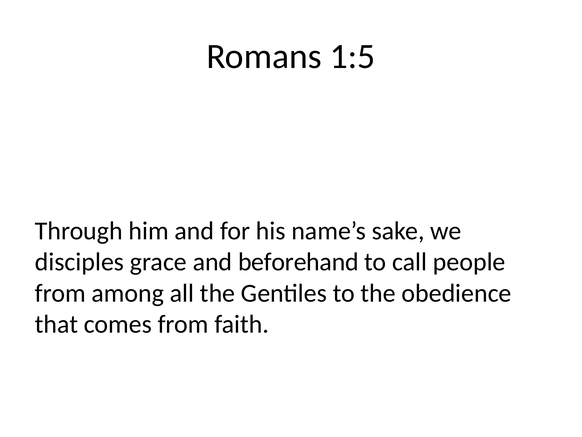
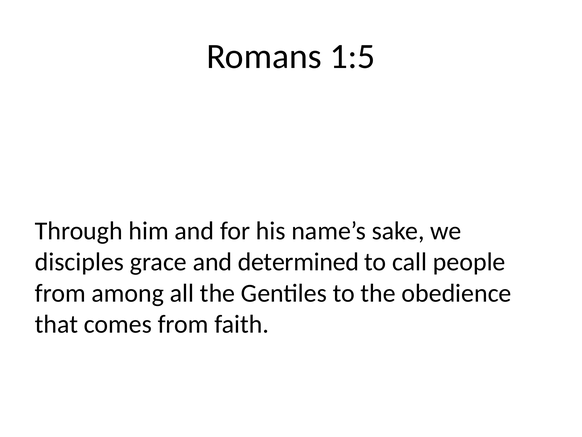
beforehand: beforehand -> determined (298, 262)
